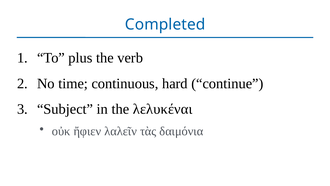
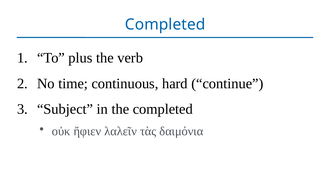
the λελυκέναι: λελυκέναι -> completed (163, 109)
